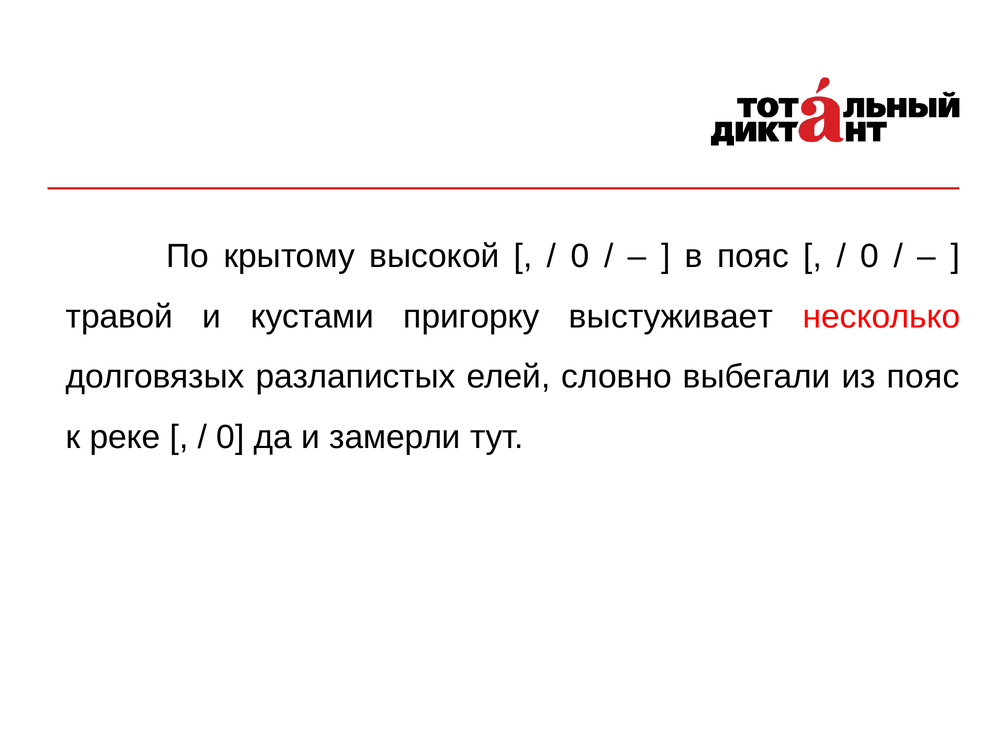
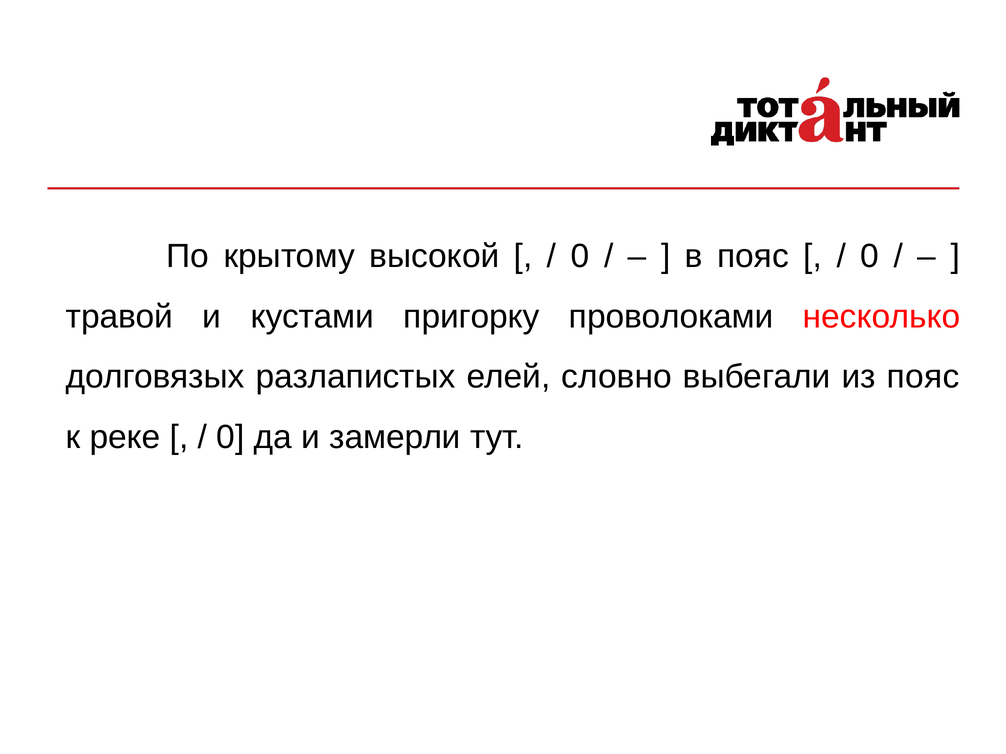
выстуживает: выстуживает -> проволоками (671, 317)
